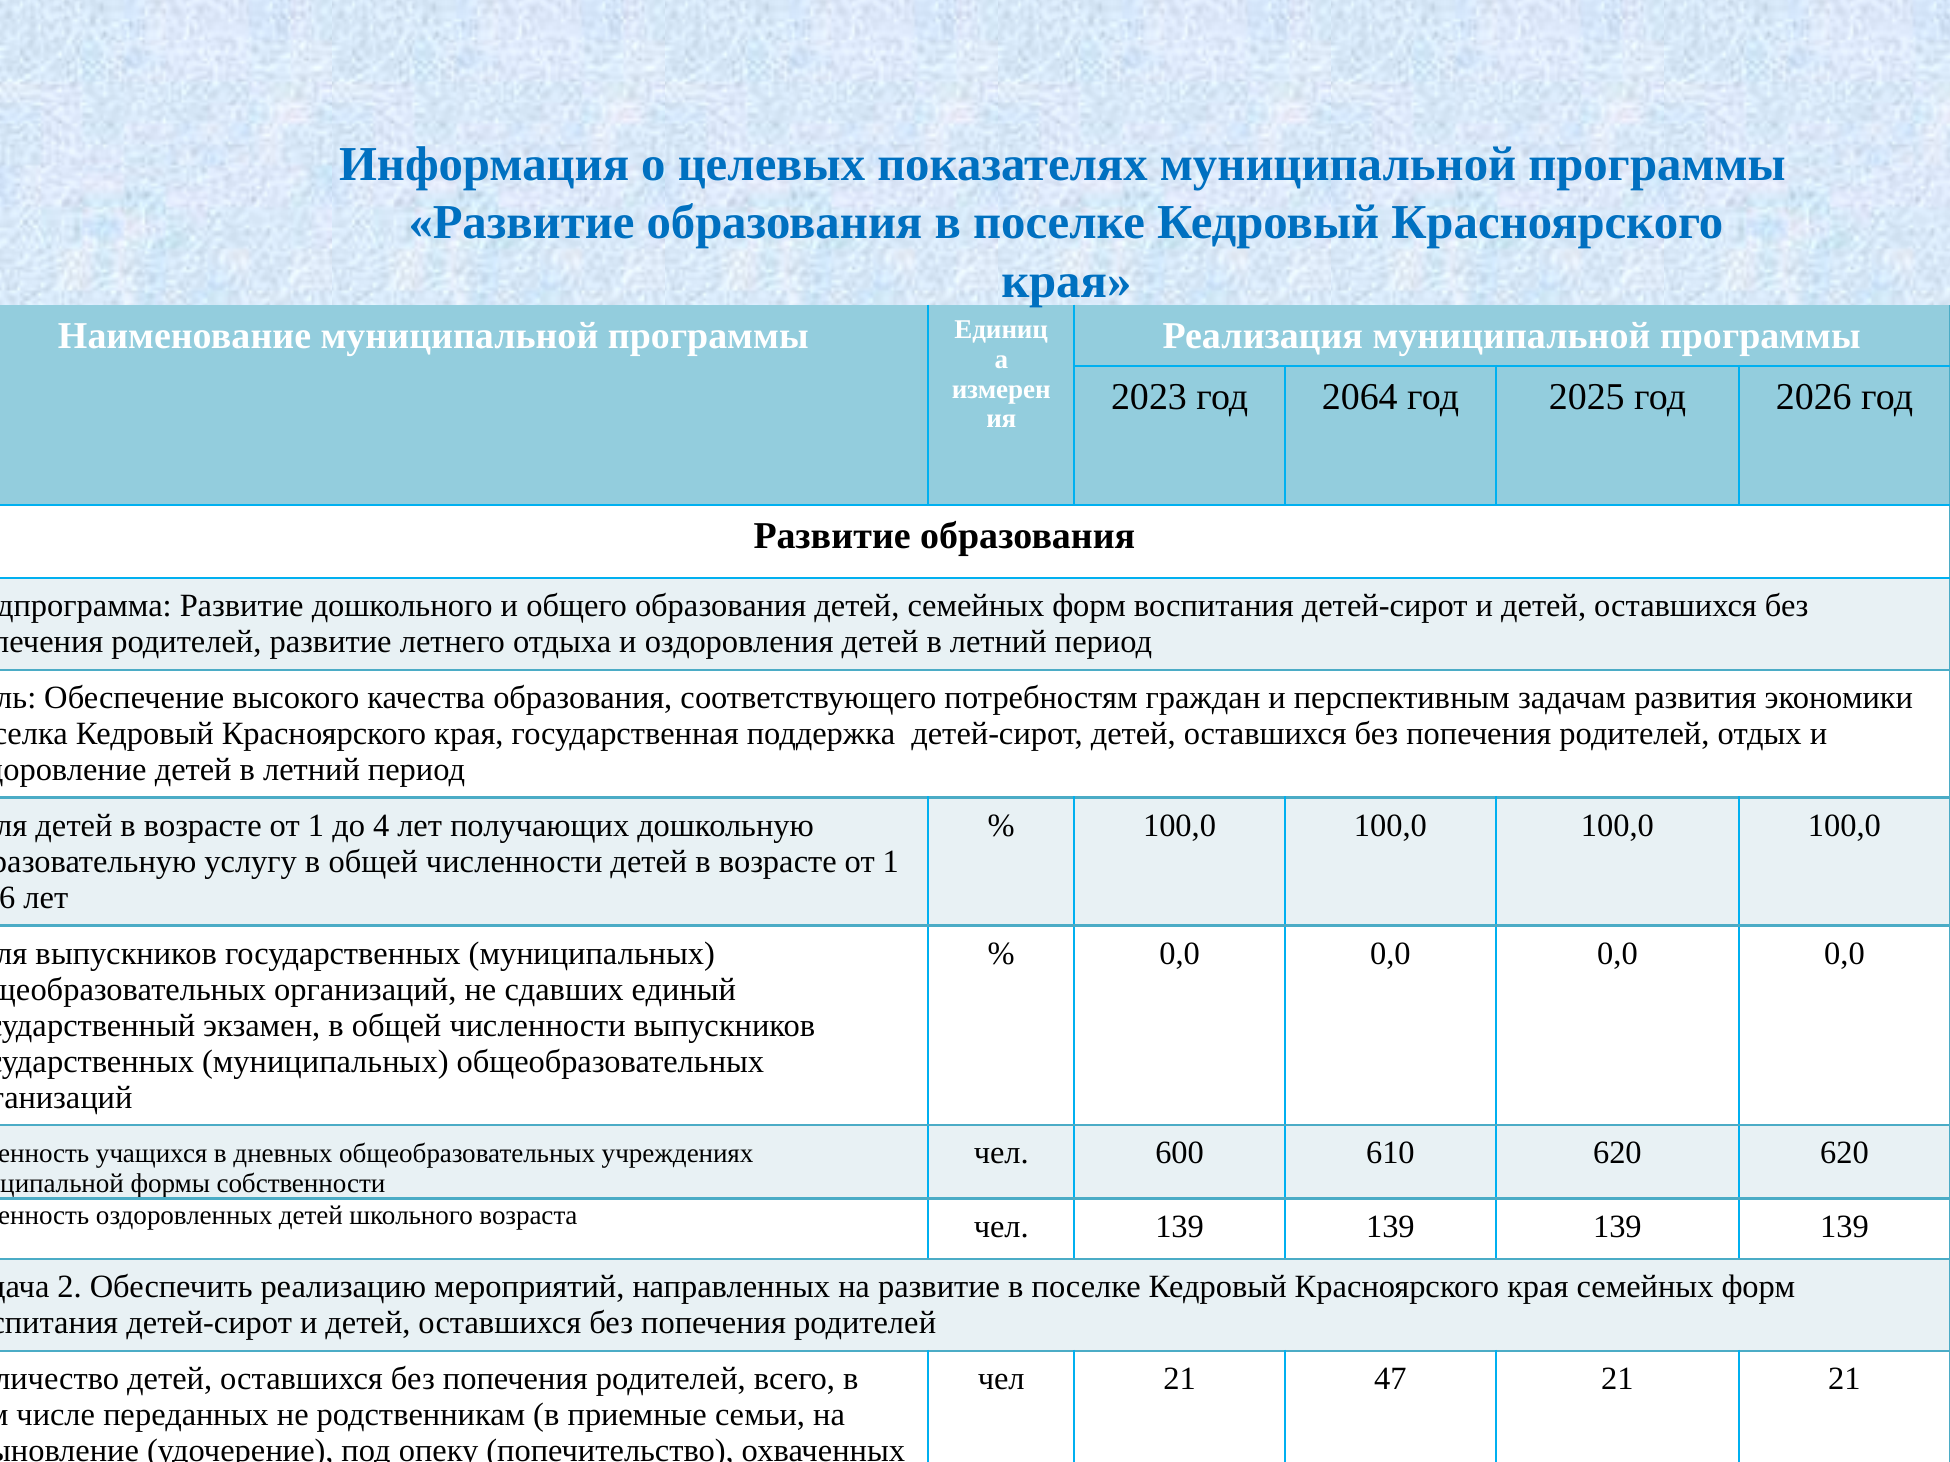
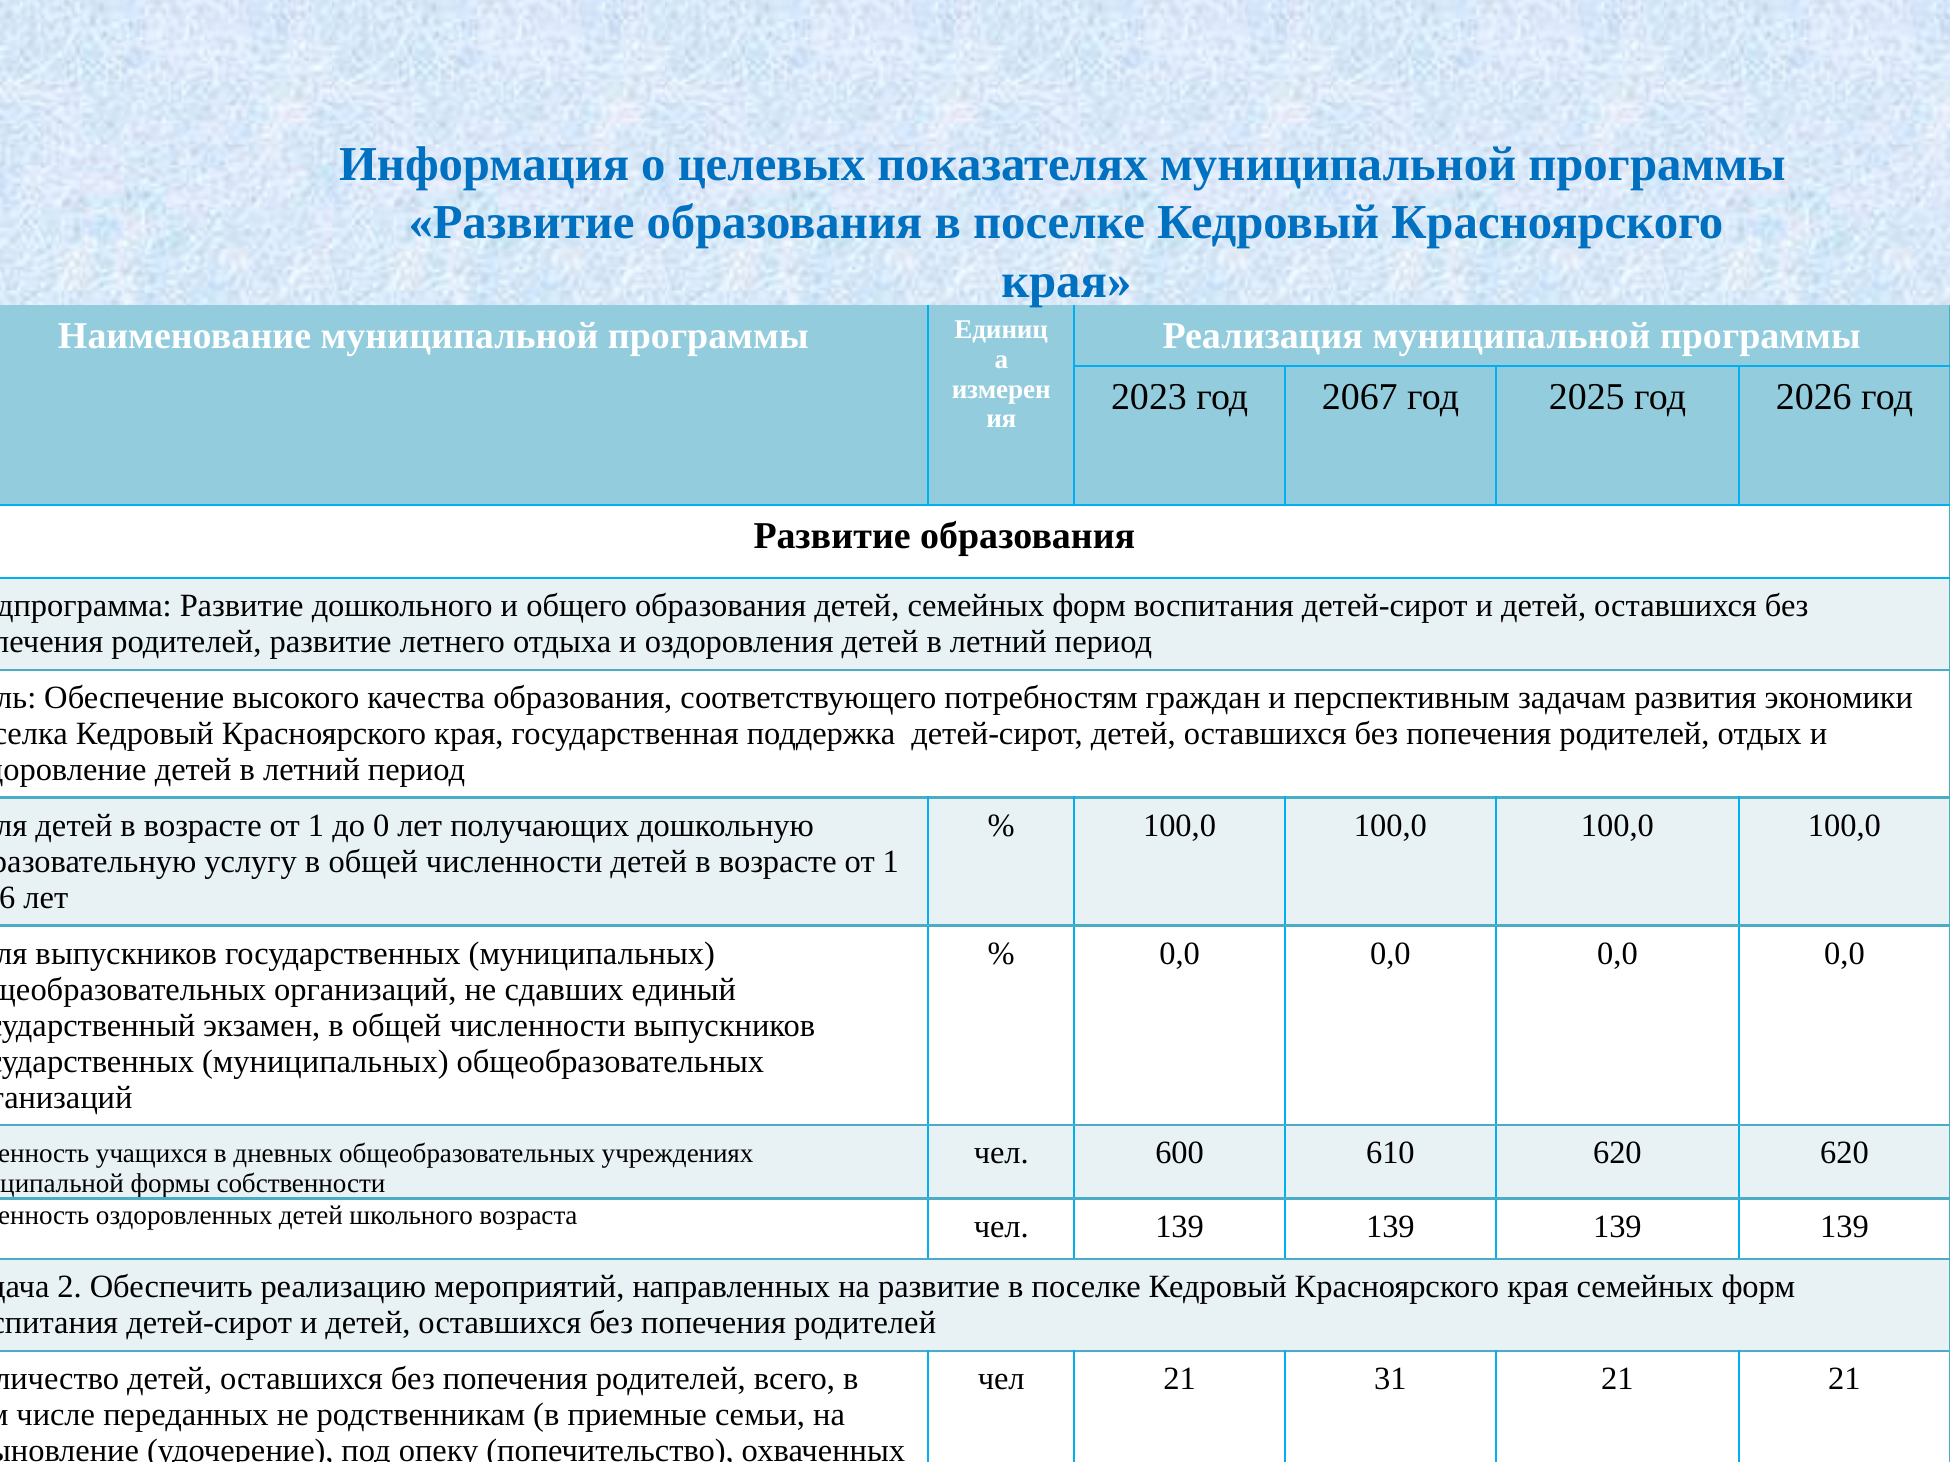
2064: 2064 -> 2067 (1360, 397)
4: 4 -> 0 (381, 826)
47: 47 -> 31 (1390, 1379)
